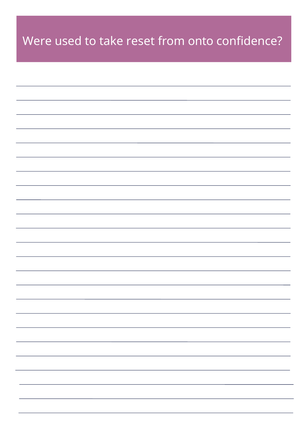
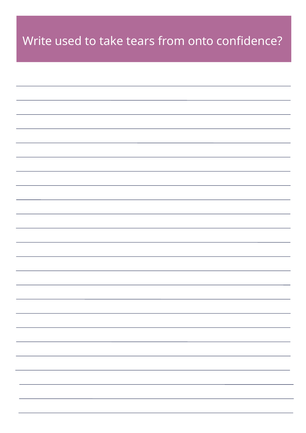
Were: Were -> Write (37, 41)
reset: reset -> tears (140, 41)
